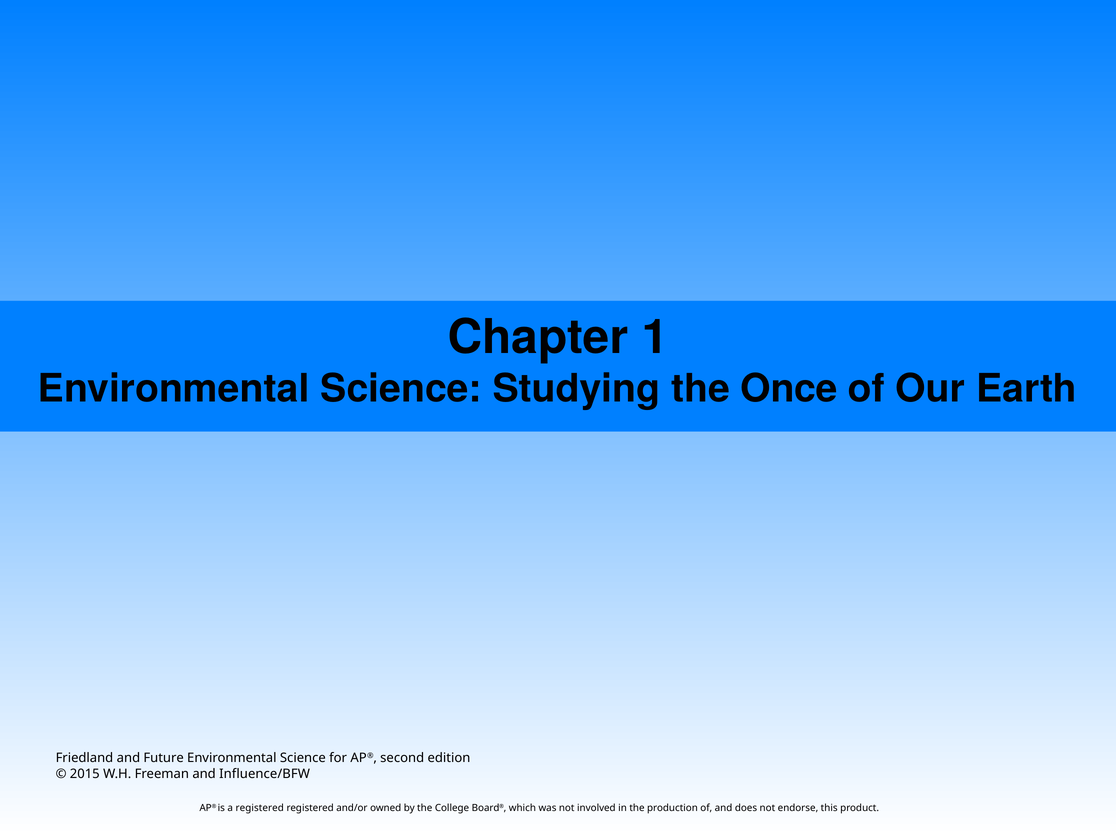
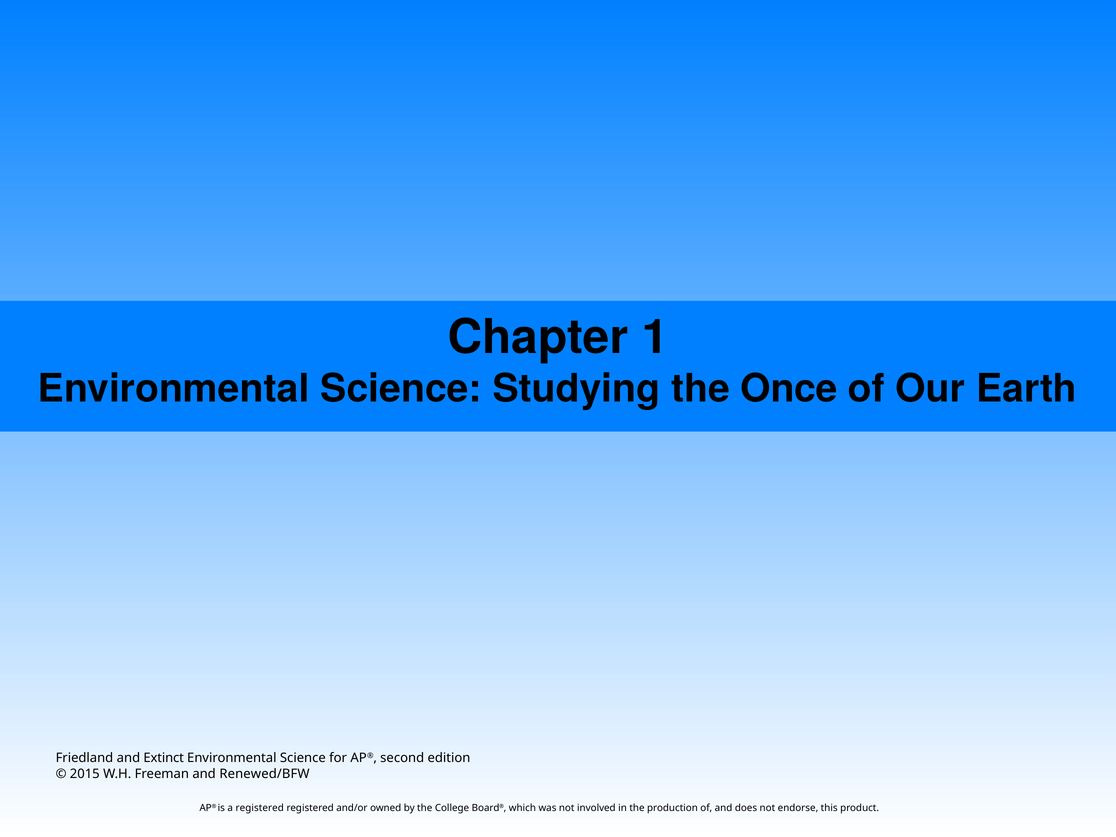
Future: Future -> Extinct (164, 758)
Influence/BFW: Influence/BFW -> Renewed/BFW (265, 774)
